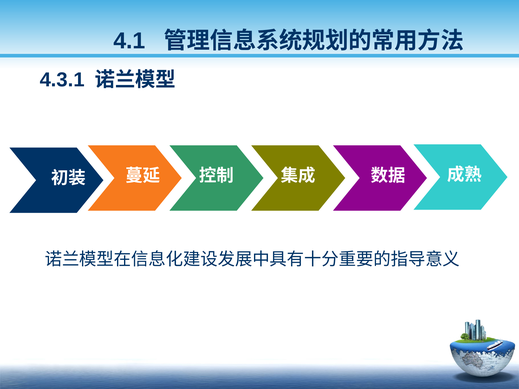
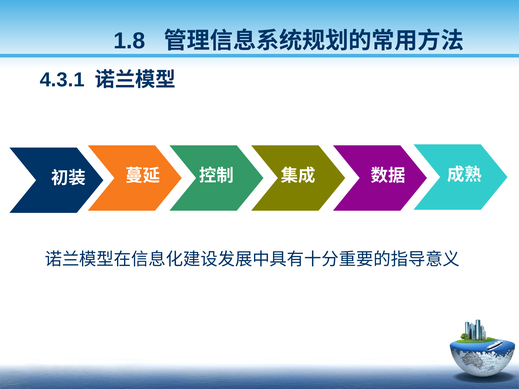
4.1: 4.1 -> 1.8 (129, 41)
